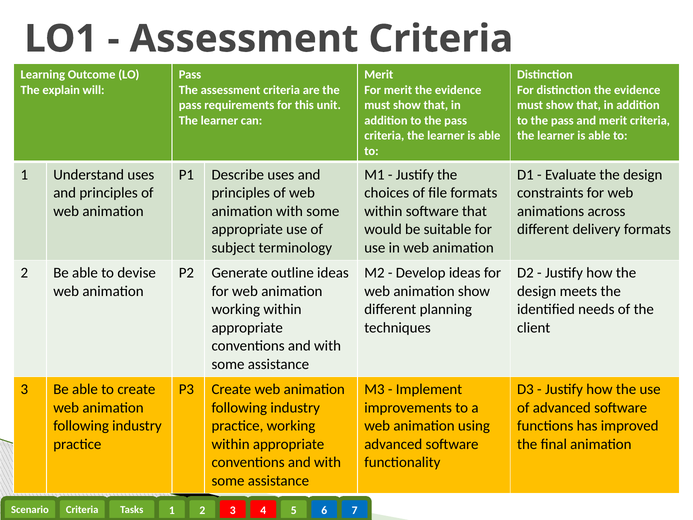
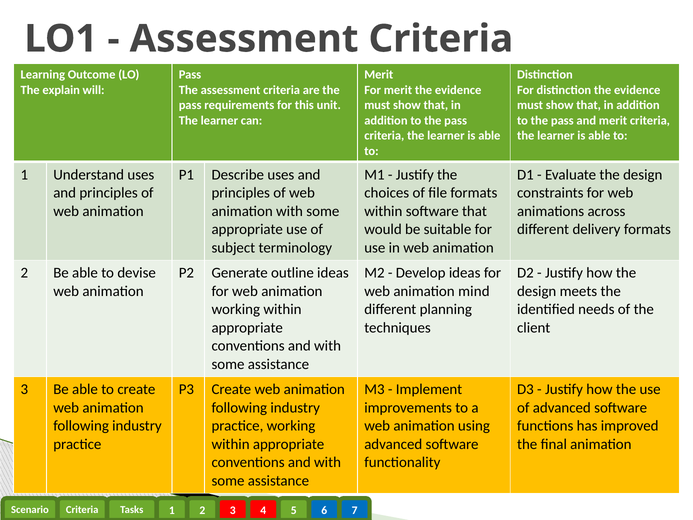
animation show: show -> mind (474, 291)
